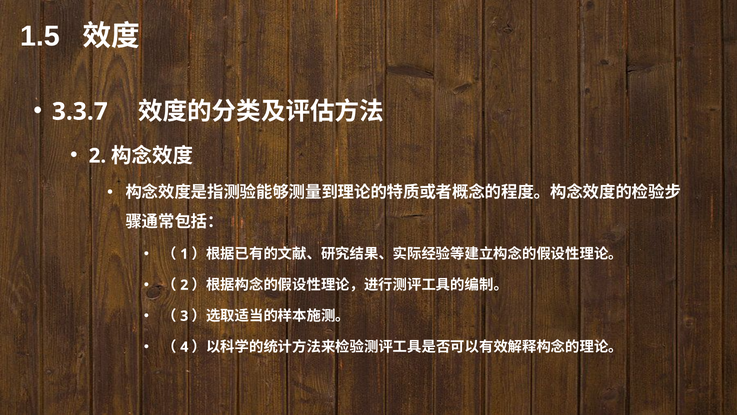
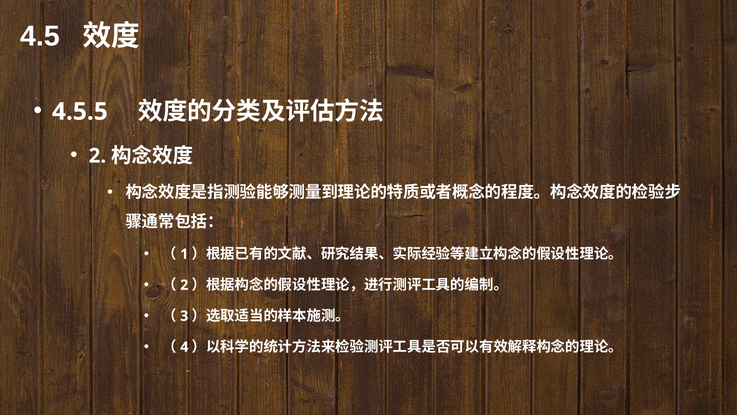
1.5: 1.5 -> 4.5 (40, 36)
3.3.7: 3.3.7 -> 4.5.5 (80, 111)
